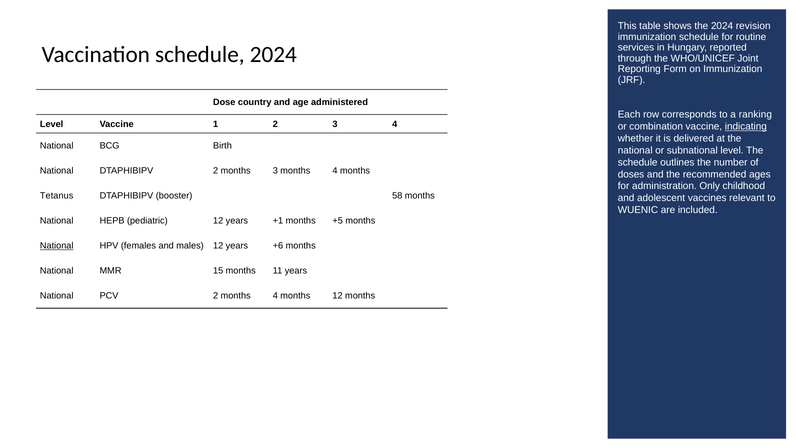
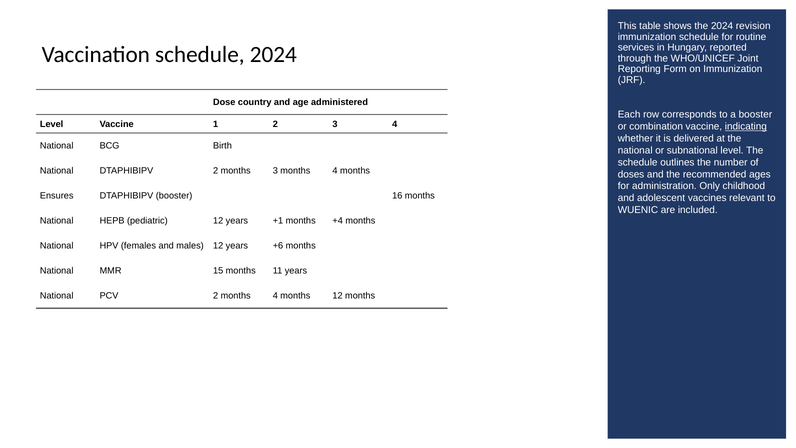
a ranking: ranking -> booster (755, 114)
Tetanus: Tetanus -> Ensures (57, 196)
58: 58 -> 16 (397, 196)
+5: +5 -> +4 (338, 221)
National underline: present -> none (57, 246)
